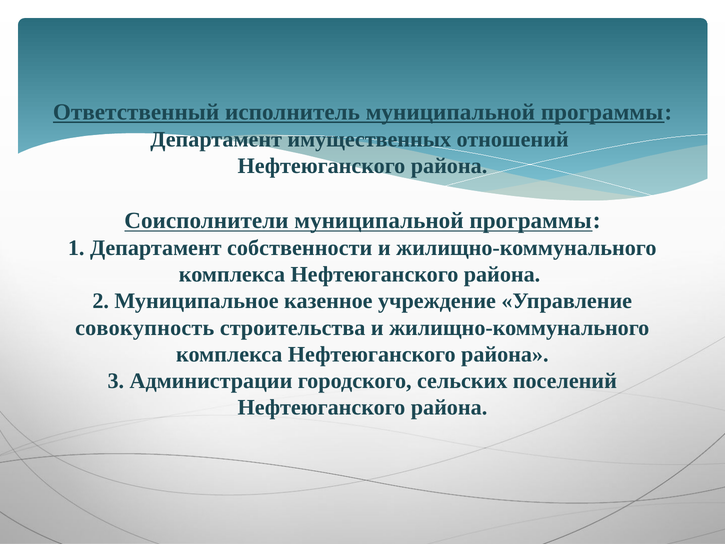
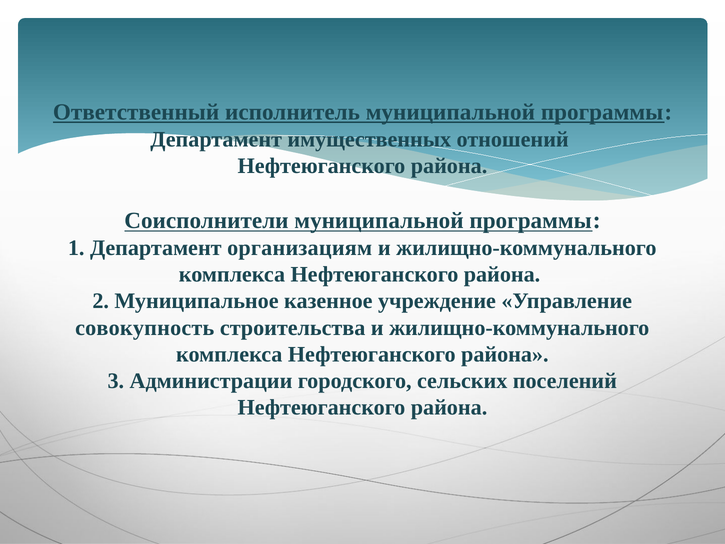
собственности: собственности -> организациям (300, 248)
